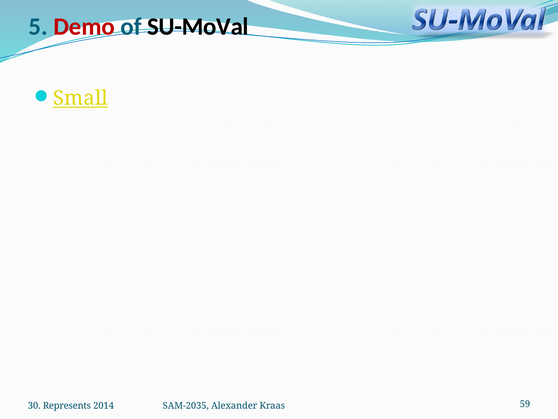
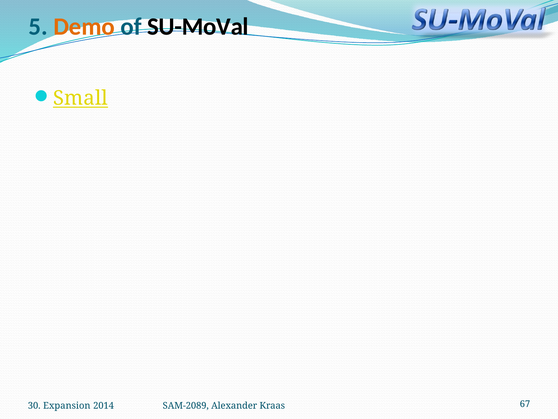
Demo colour: red -> orange (84, 26)
Represents: Represents -> Expansion (67, 405)
SAM-2035: SAM-2035 -> SAM-2089 (186, 405)
59: 59 -> 67 (525, 404)
